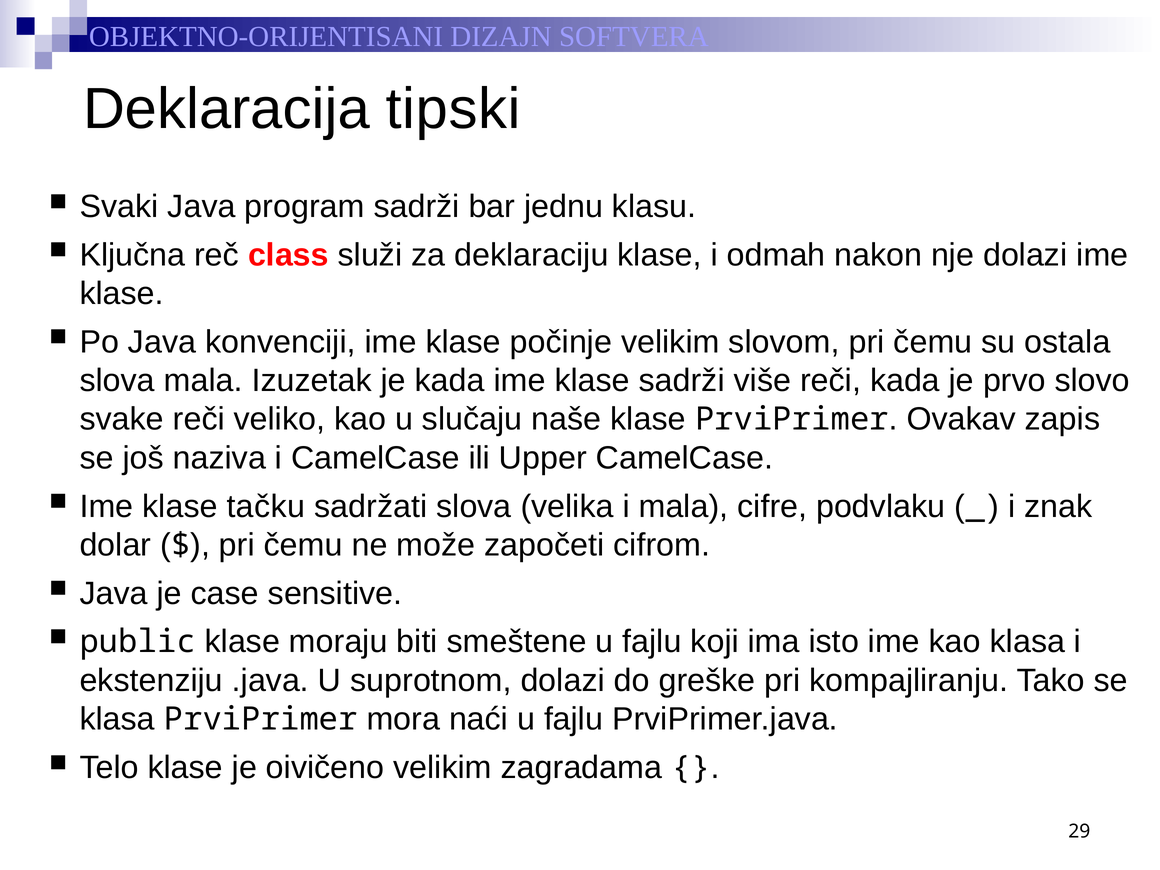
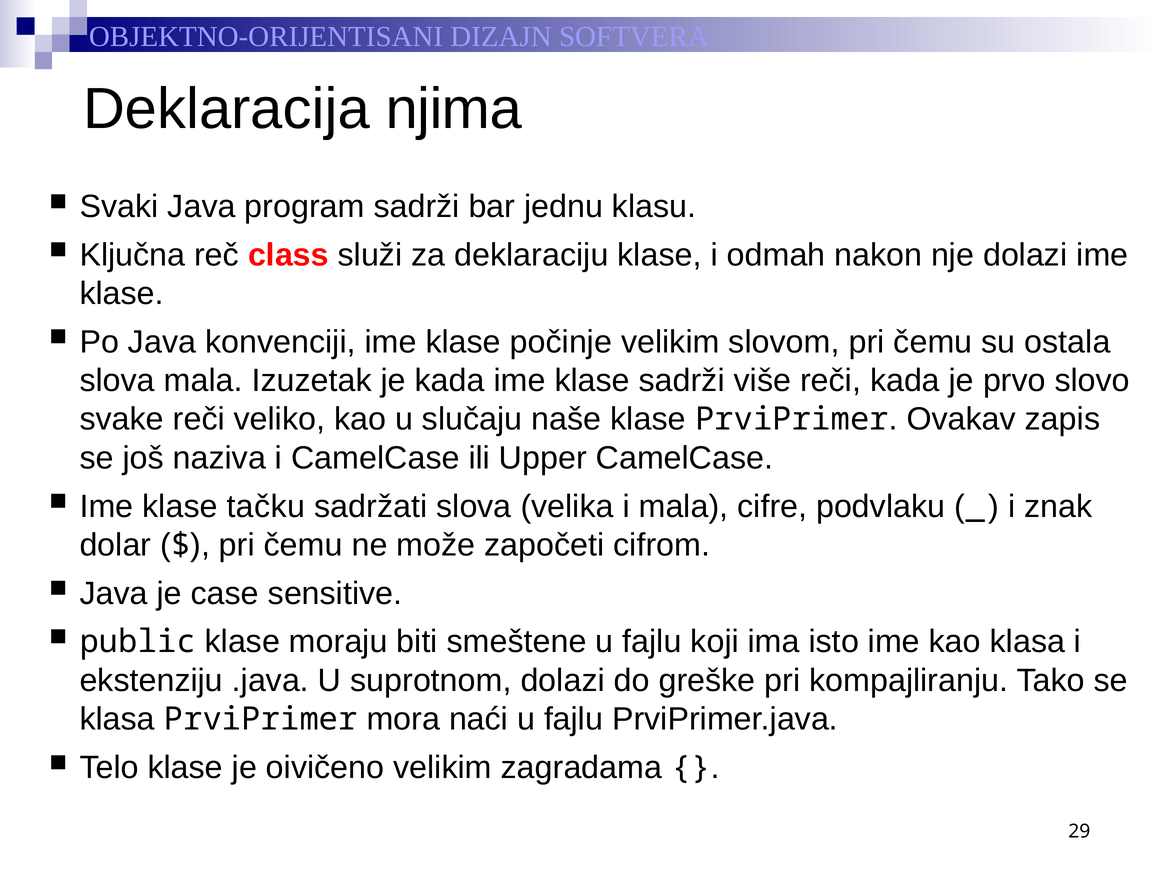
tipski: tipski -> njima (454, 109)
